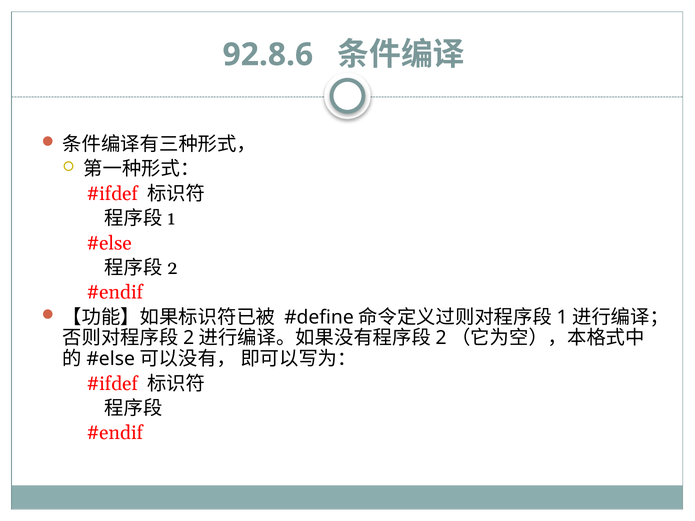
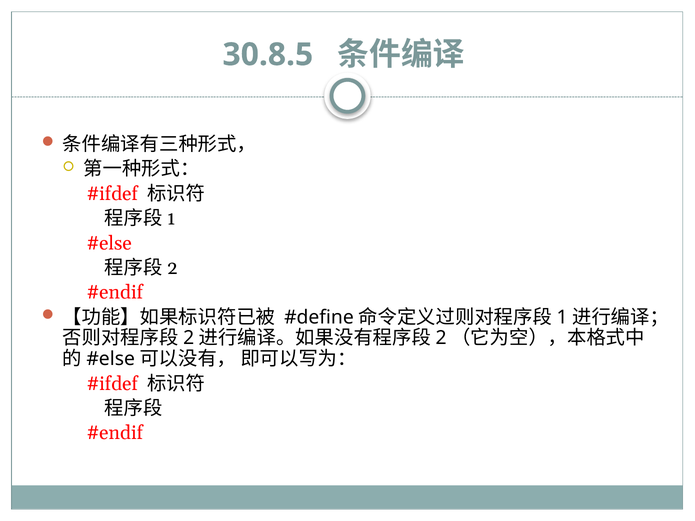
92.8.6: 92.8.6 -> 30.8.5 (268, 55)
